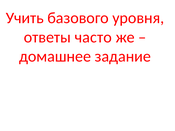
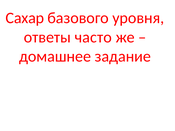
Учить: Учить -> Сахар (25, 18)
